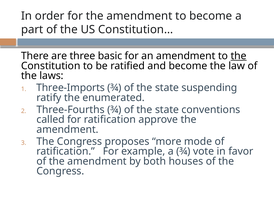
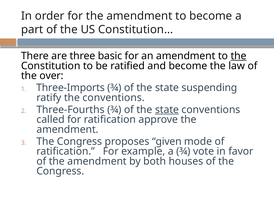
laws: laws -> over (52, 76)
the enumerated: enumerated -> conventions (114, 97)
state underline: none -> present (167, 109)
more: more -> given (167, 141)
